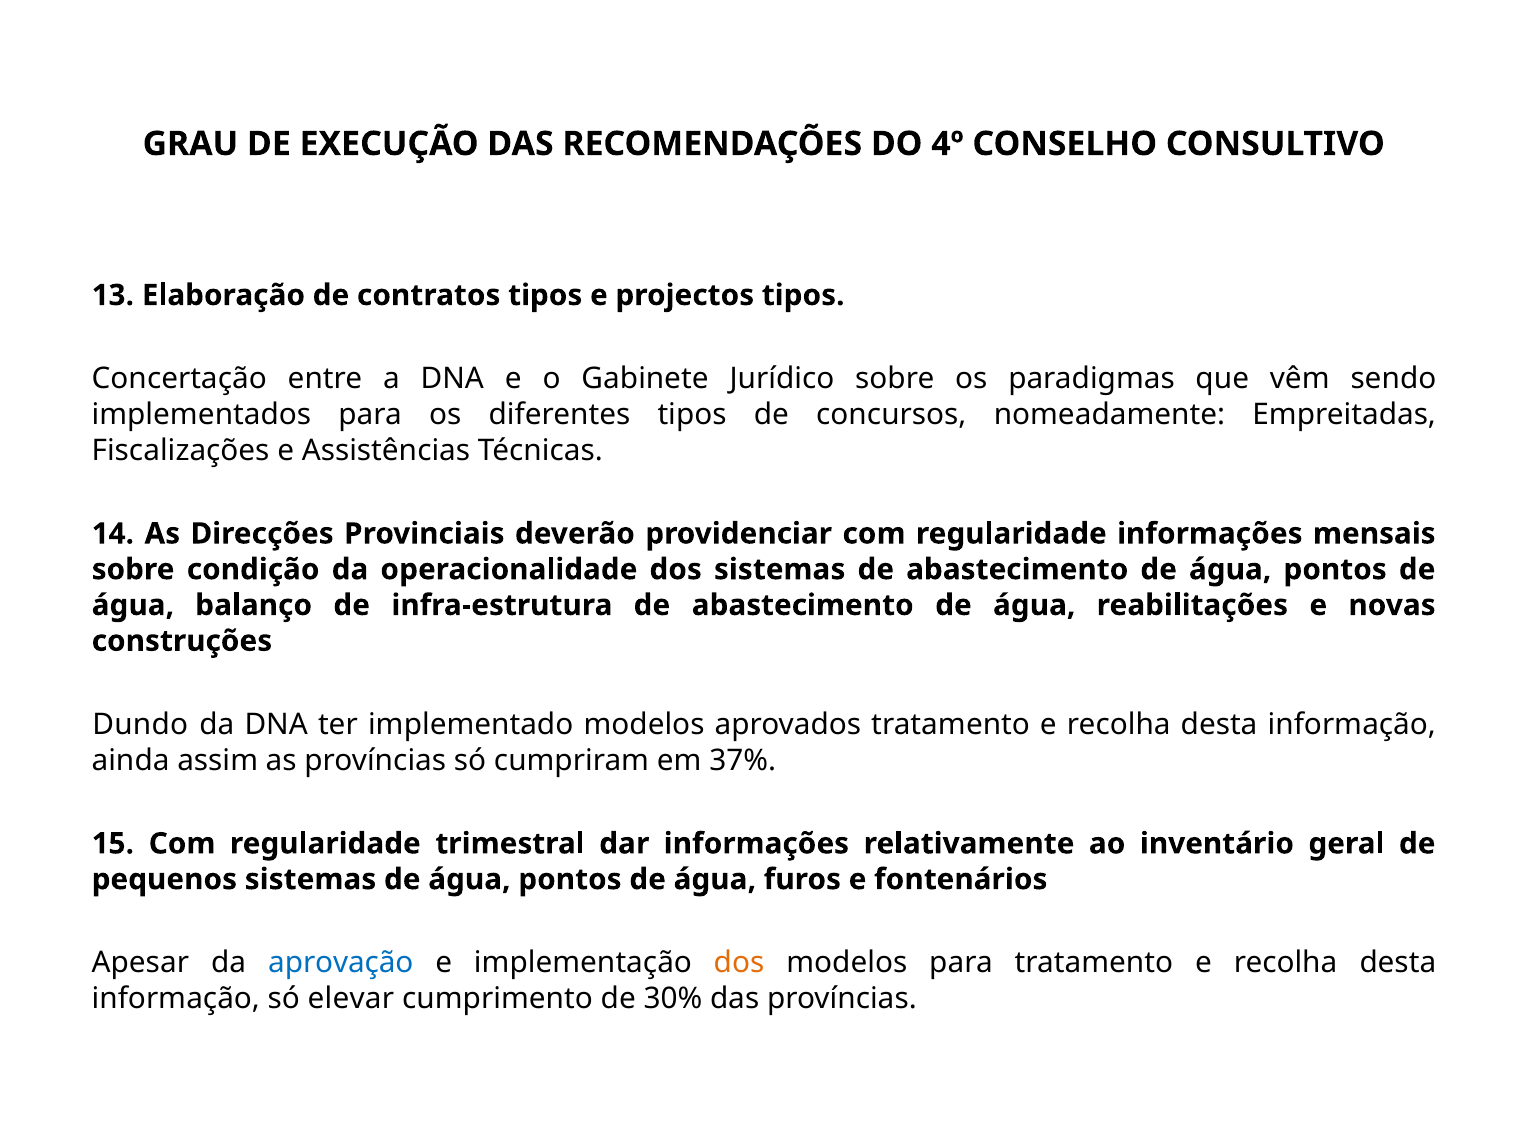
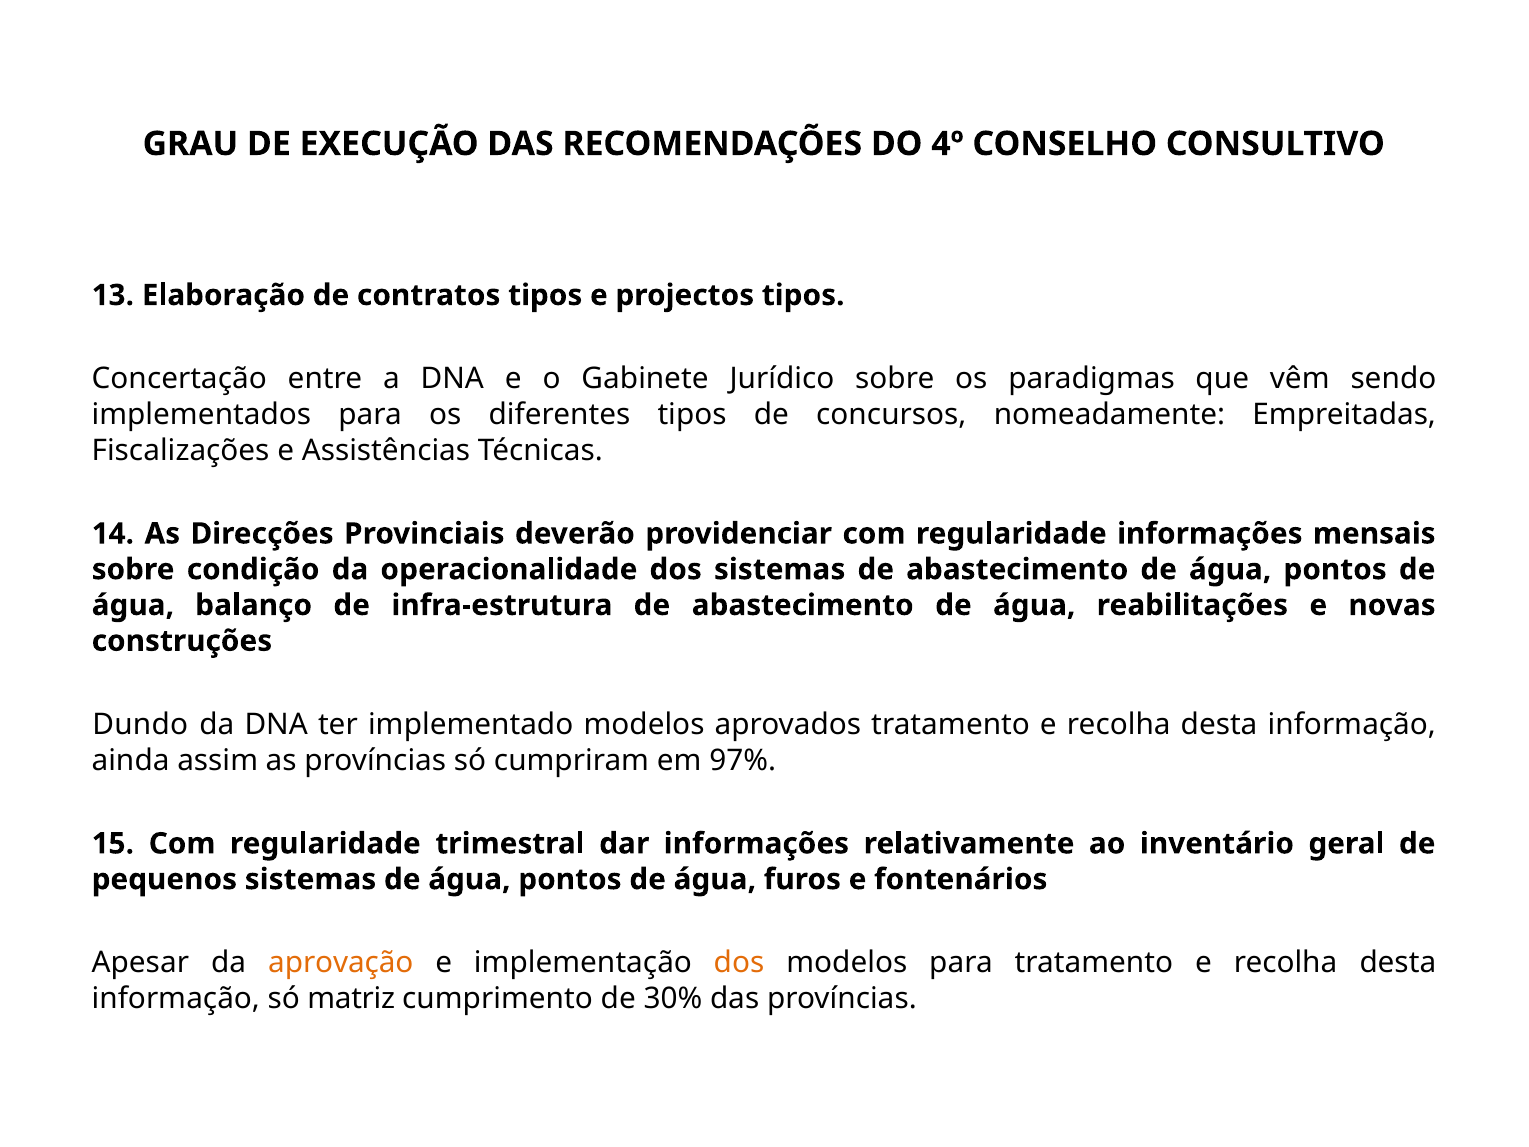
37%: 37% -> 97% (743, 760)
aprovação colour: blue -> orange (341, 963)
elevar: elevar -> matriz (351, 998)
